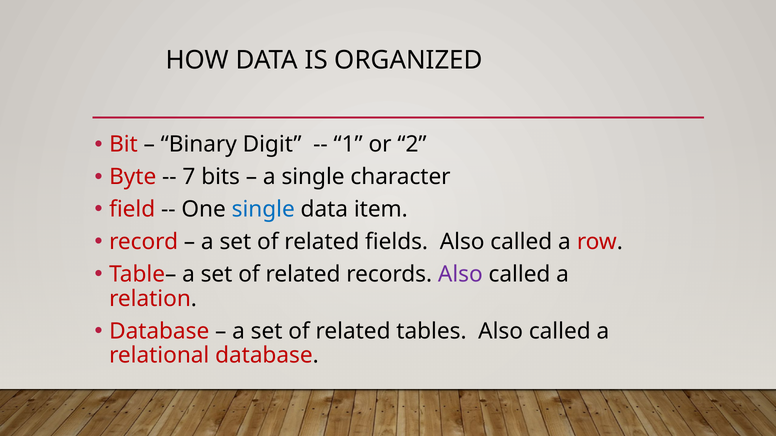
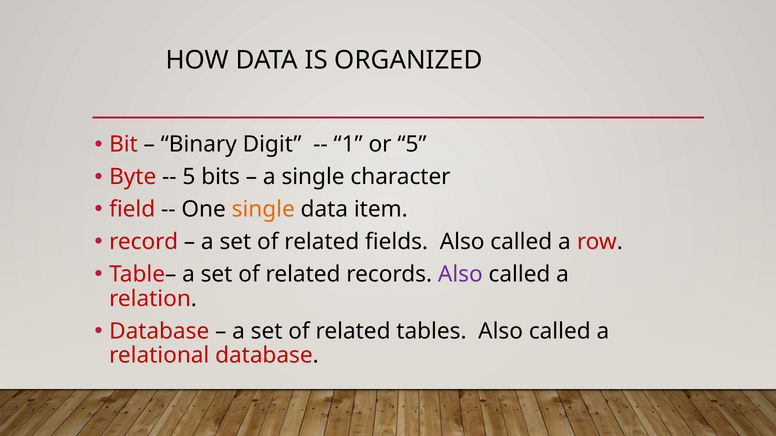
or 2: 2 -> 5 (412, 145)
7: 7 -> 5 (189, 177)
single colour: blue -> orange (263, 210)
